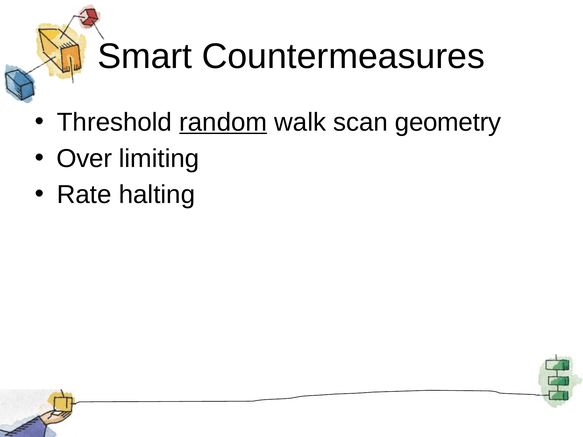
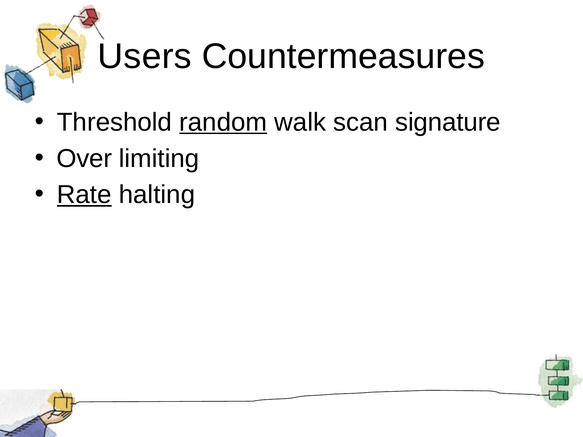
Smart: Smart -> Users (145, 56)
geometry: geometry -> signature (448, 122)
Rate underline: none -> present (84, 195)
